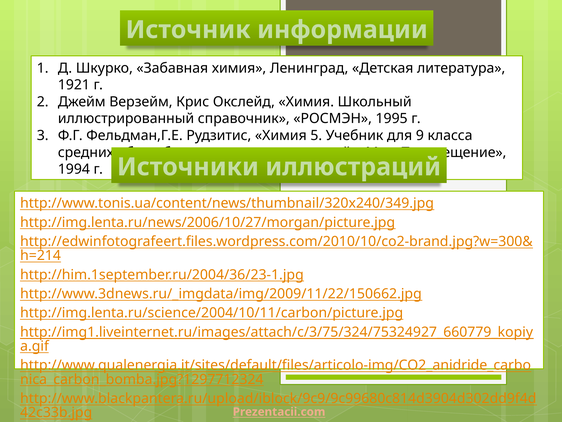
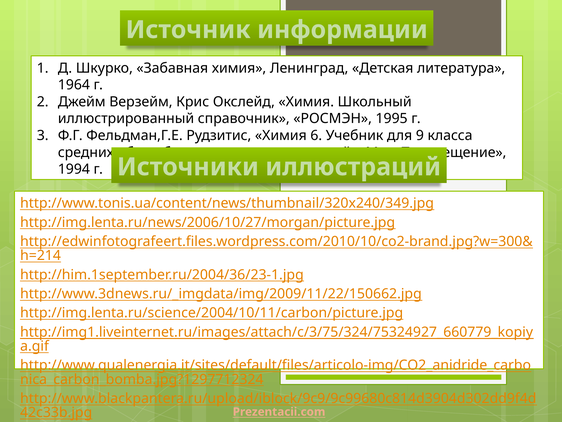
1921: 1921 -> 1964 (74, 85)
5: 5 -> 6 (316, 135)
